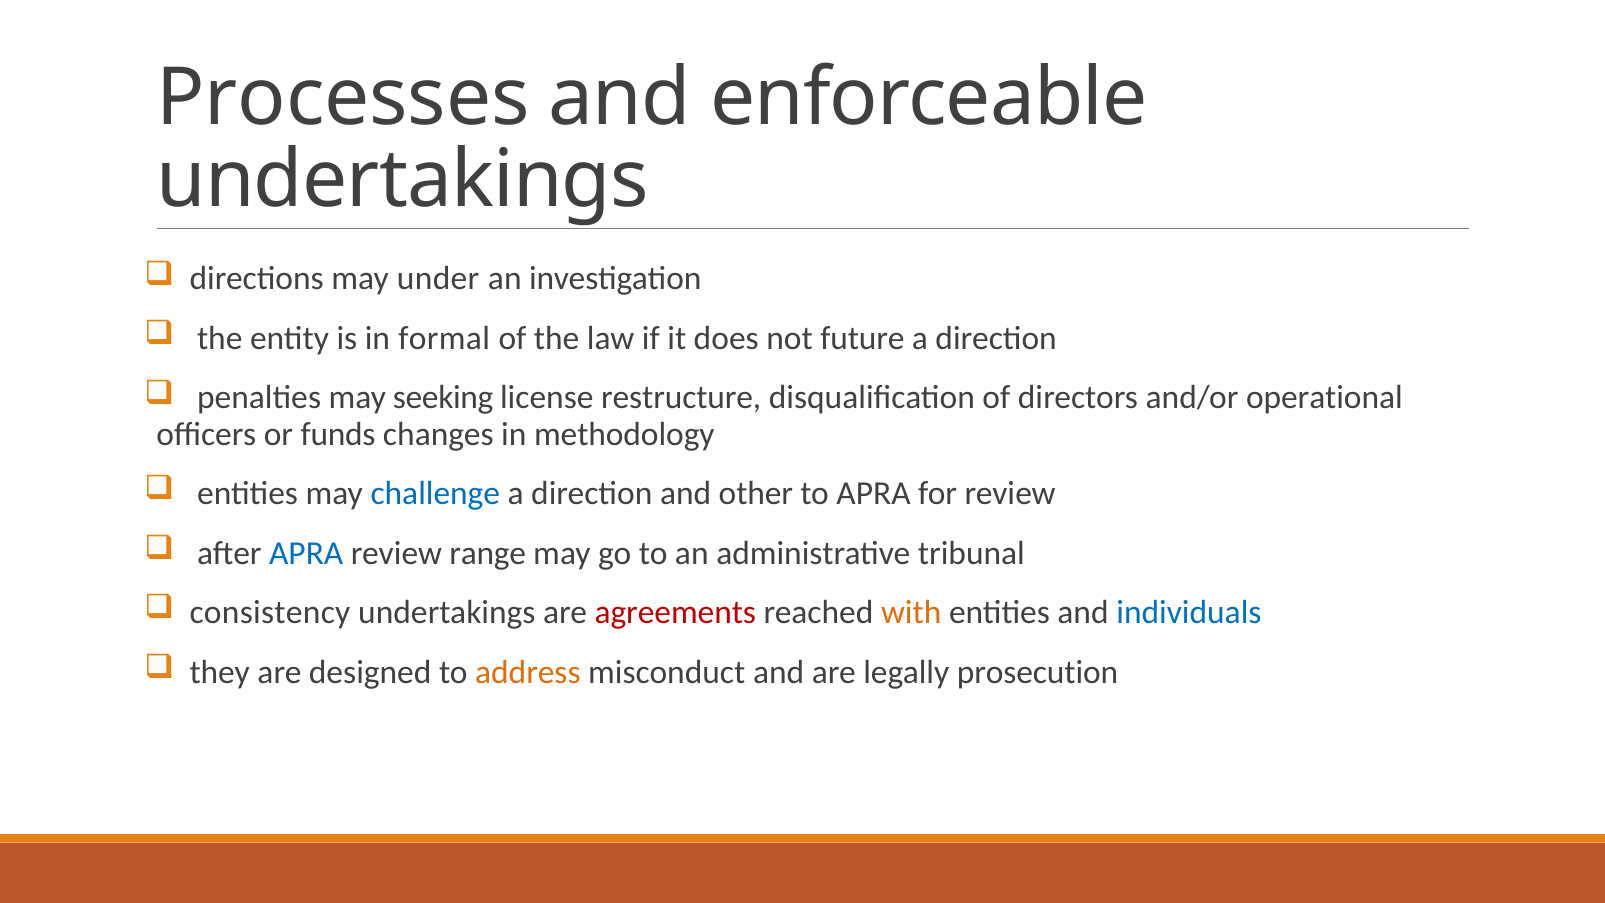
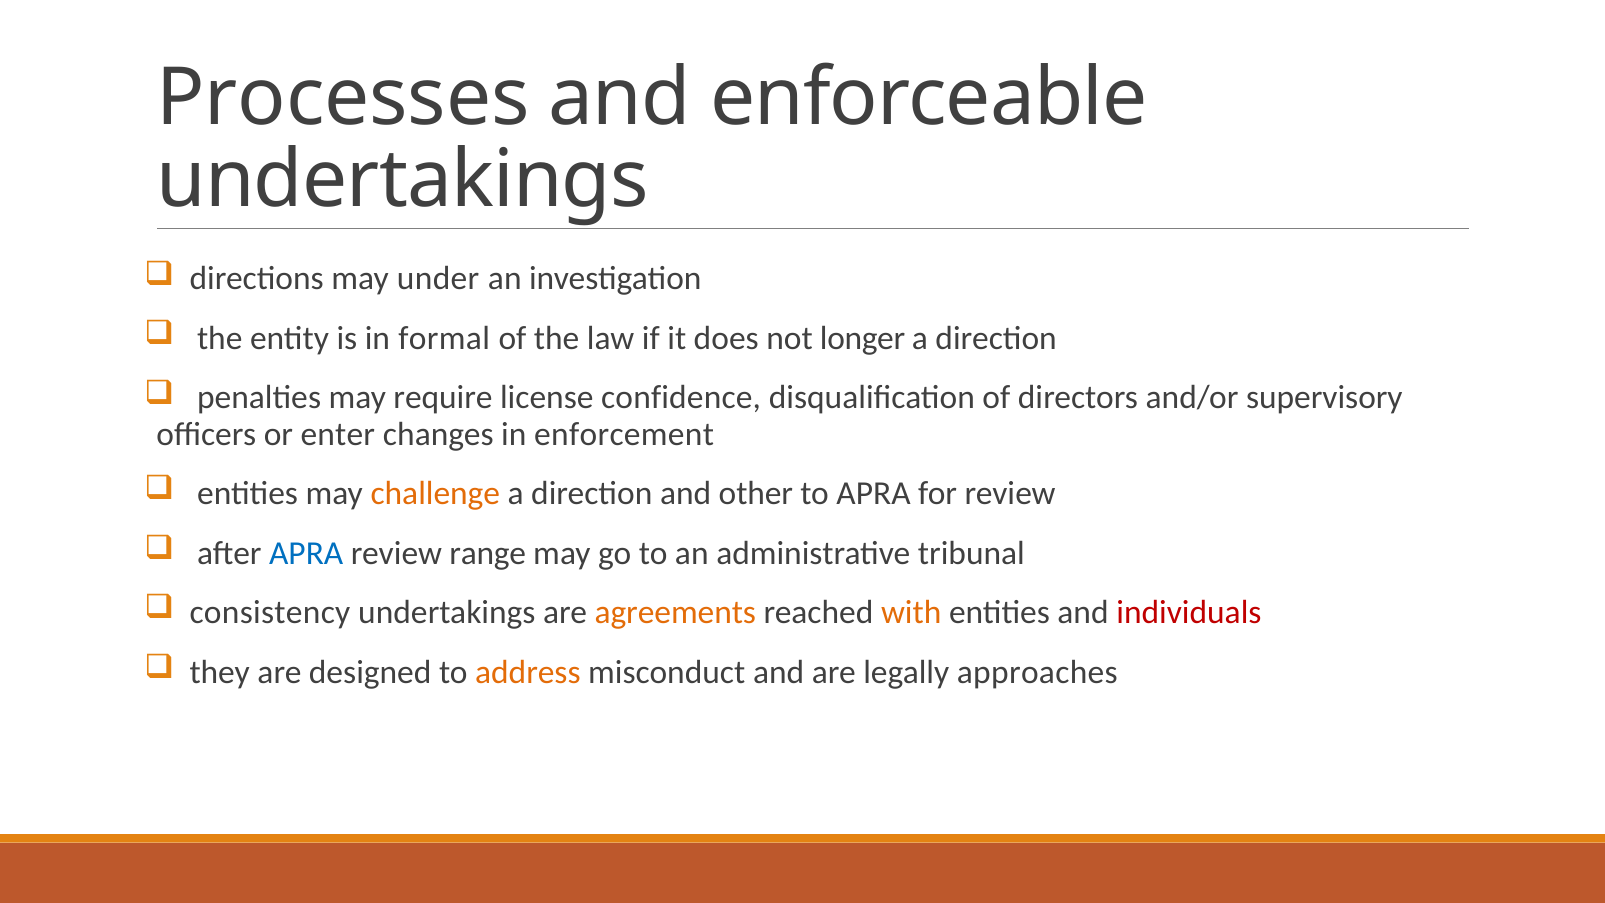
future: future -> longer (863, 338)
seeking: seeking -> require (443, 398)
restructure: restructure -> confidence (681, 398)
operational: operational -> supervisory (1324, 398)
funds: funds -> enter (338, 434)
methodology: methodology -> enforcement (624, 434)
challenge colour: blue -> orange (435, 493)
agreements colour: red -> orange (675, 613)
individuals colour: blue -> red (1189, 613)
prosecution: prosecution -> approaches (1037, 672)
